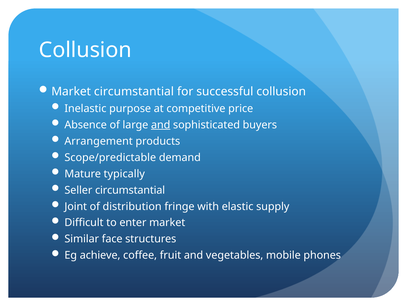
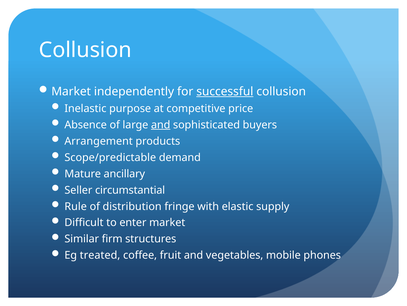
Market circumstantial: circumstantial -> independently (134, 91)
successful underline: none -> present (225, 91)
typically: typically -> ancillary (124, 173)
Joint: Joint -> Rule (76, 206)
face: face -> firm (112, 239)
achieve: achieve -> treated (100, 255)
